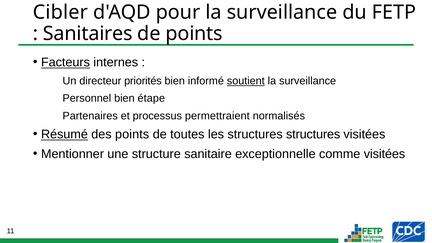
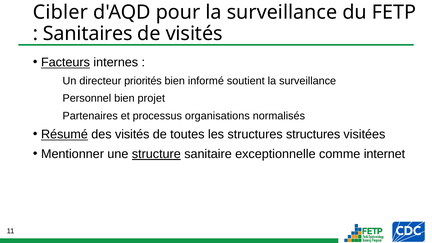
de points: points -> visités (194, 34)
soutient underline: present -> none (246, 81)
étape: étape -> projet (151, 98)
permettraient: permettraient -> organisations (217, 116)
des points: points -> visités (132, 134)
structure underline: none -> present (156, 154)
comme visitées: visitées -> internet (384, 154)
